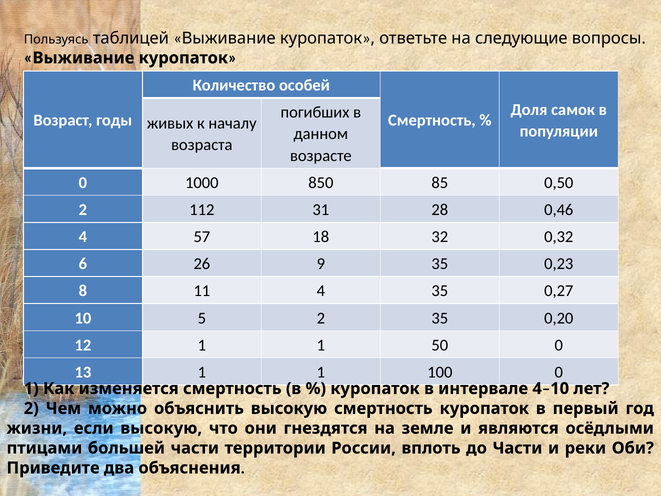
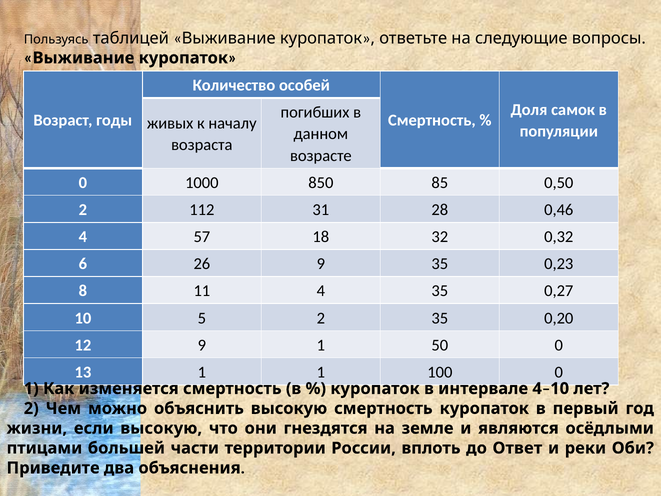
12 1: 1 -> 9 (202, 345)
до Части: Части -> Ответ (517, 448)
